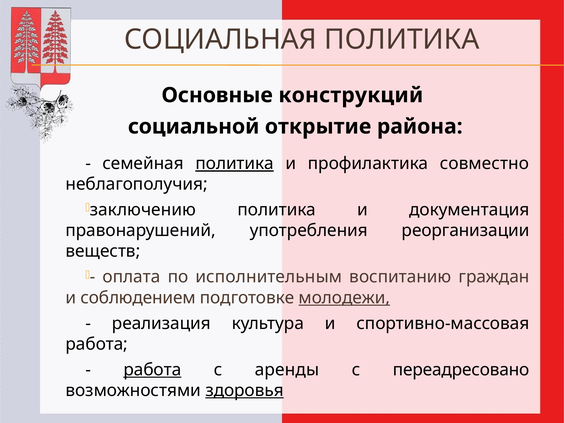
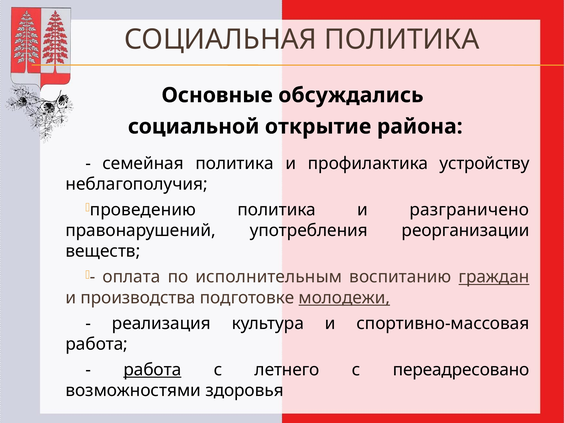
конструкций: конструкций -> обсуждались (351, 95)
политика underline: present -> none (235, 164)
совместно: совместно -> устройству (485, 164)
заключению: заключению -> проведению (143, 210)
документация: документация -> разграничено (469, 210)
граждан underline: none -> present (494, 277)
соблюдением: соблюдением -> производства (138, 298)
аренды: аренды -> летнего (287, 370)
здоровья underline: present -> none (245, 390)
